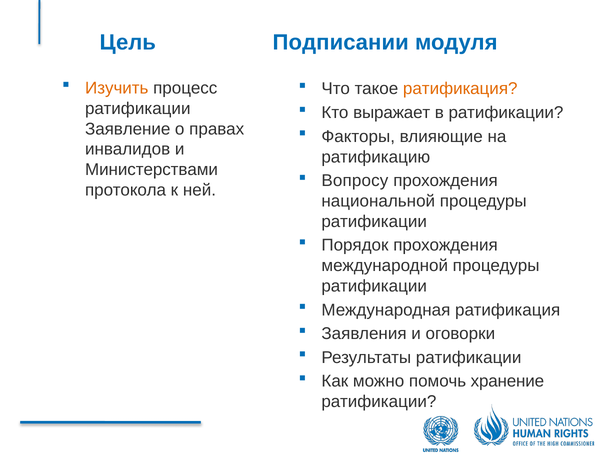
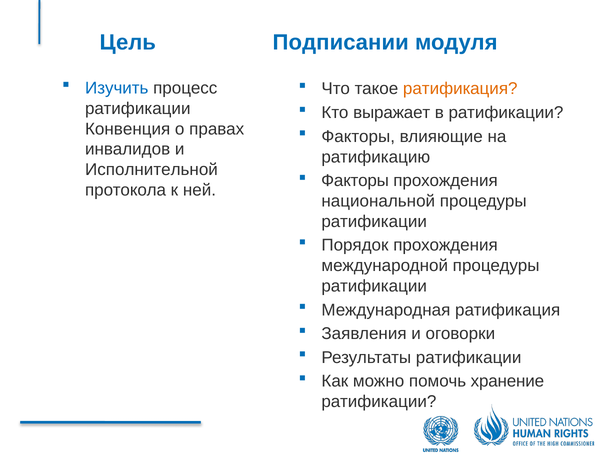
Изучить colour: orange -> blue (117, 88)
Заявление: Заявление -> Конвенция (128, 129)
Министерствами: Министерствами -> Исполнительной (151, 170)
Вопросу: Вопросу -> Факторы (355, 181)
